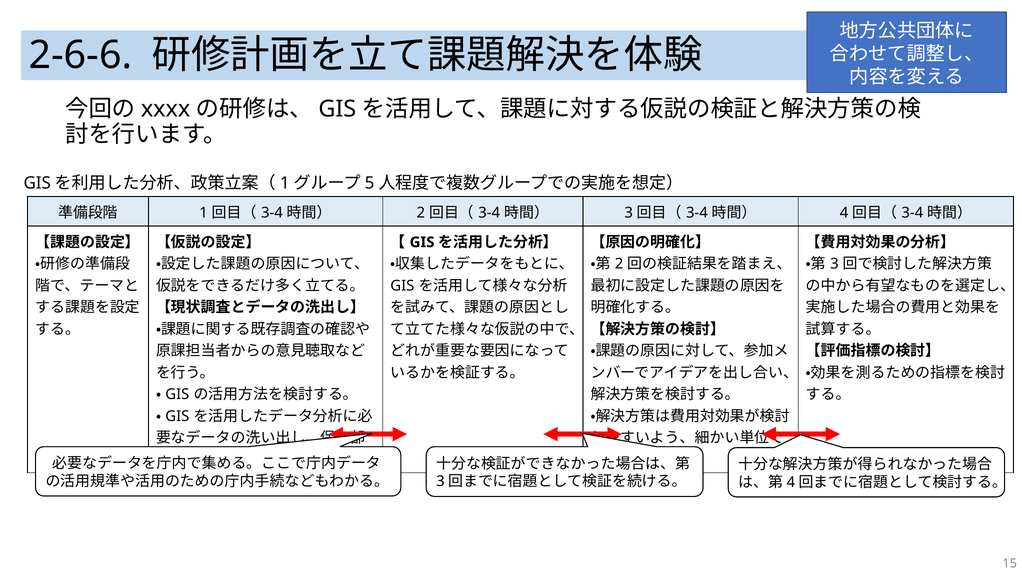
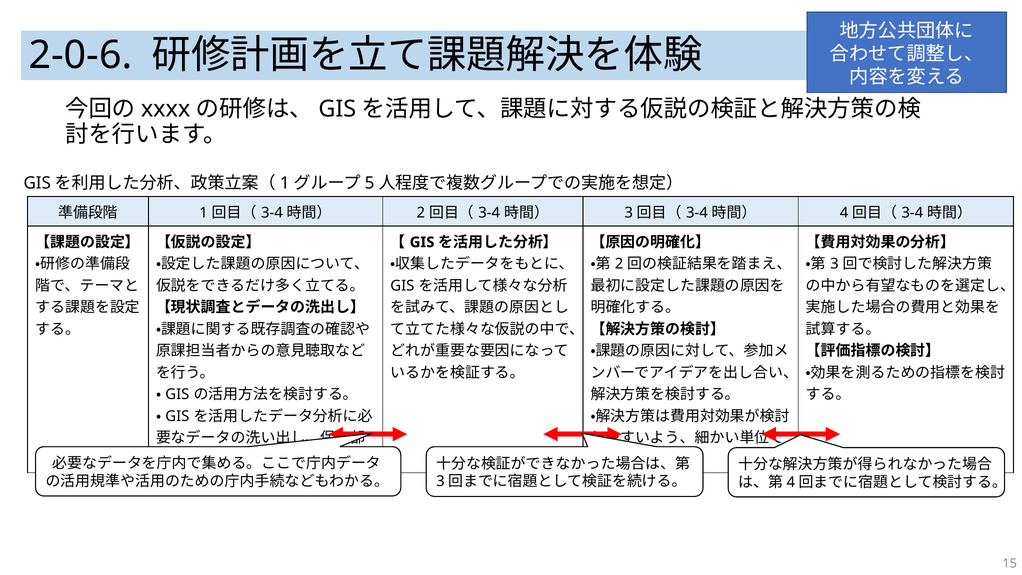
2-6-6: 2-6-6 -> 2-0-6 (80, 55)
